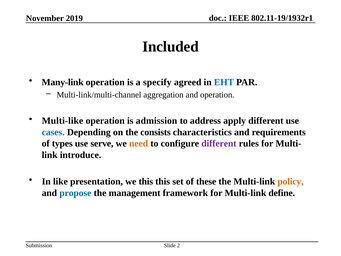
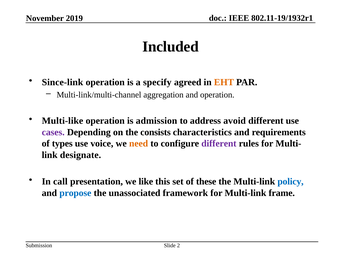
Many-link: Many-link -> Since-link (63, 82)
EHT colour: blue -> orange (224, 82)
apply: apply -> avoid (235, 121)
cases colour: blue -> purple (53, 132)
serve: serve -> voice (102, 143)
introduce: introduce -> designate (81, 155)
like: like -> call (60, 181)
we this: this -> like (146, 181)
policy colour: orange -> blue (291, 181)
management: management -> unassociated (135, 193)
define: define -> frame (282, 193)
